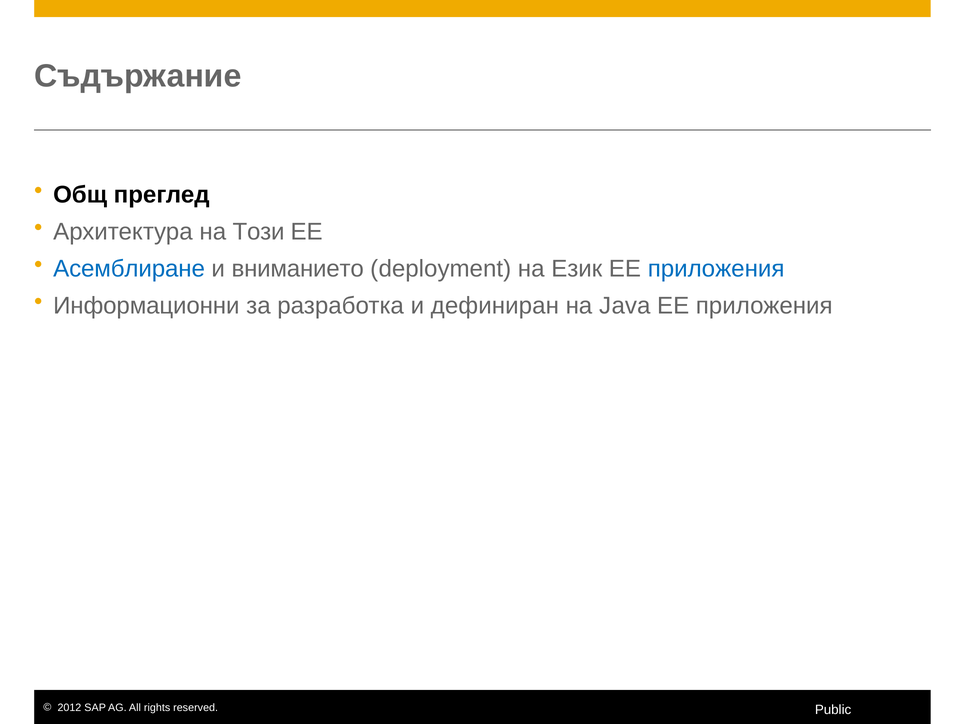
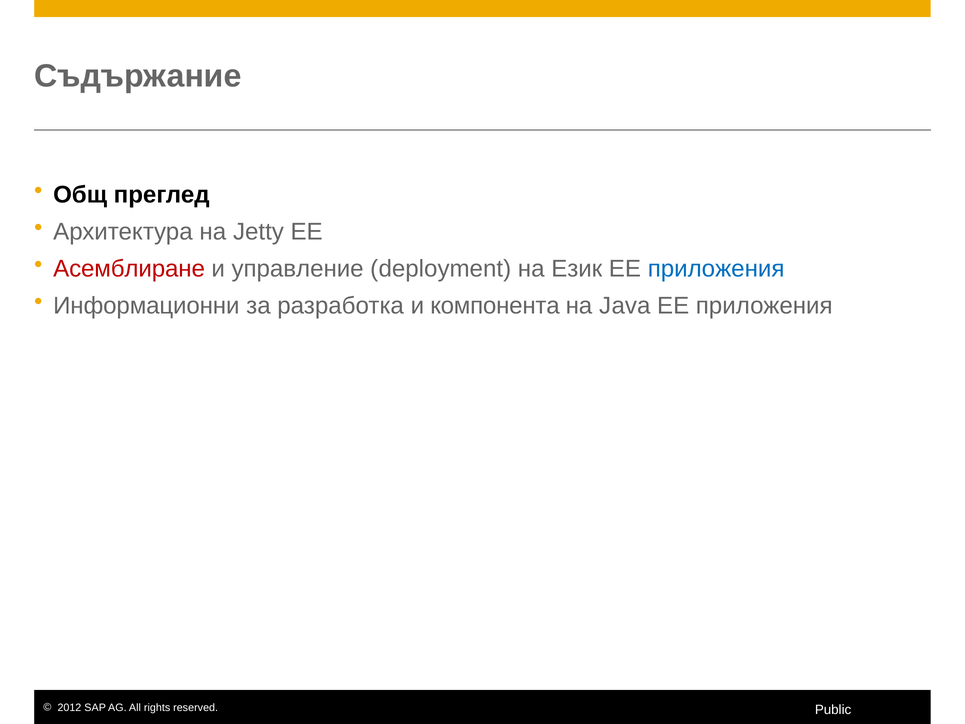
Този: Този -> Jetty (258, 232)
Асемблиране colour: blue -> red (129, 269)
вниманието: вниманието -> управление (298, 269)
дефиниран: дефиниран -> компонента (495, 306)
